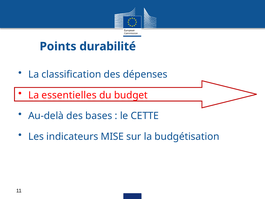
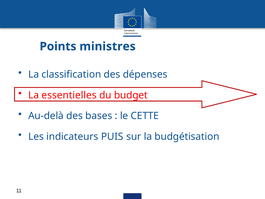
durabilité: durabilité -> ministres (108, 46)
MISE: MISE -> PUIS (112, 137)
